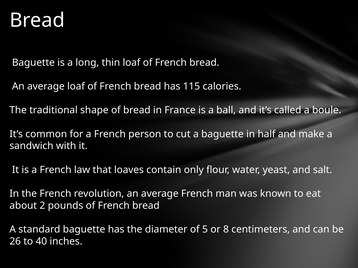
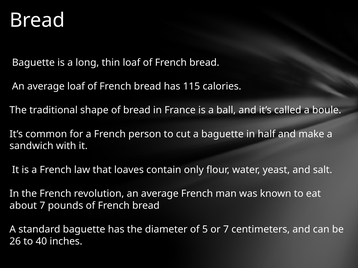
about 2: 2 -> 7 (42, 206)
or 8: 8 -> 7 (226, 230)
